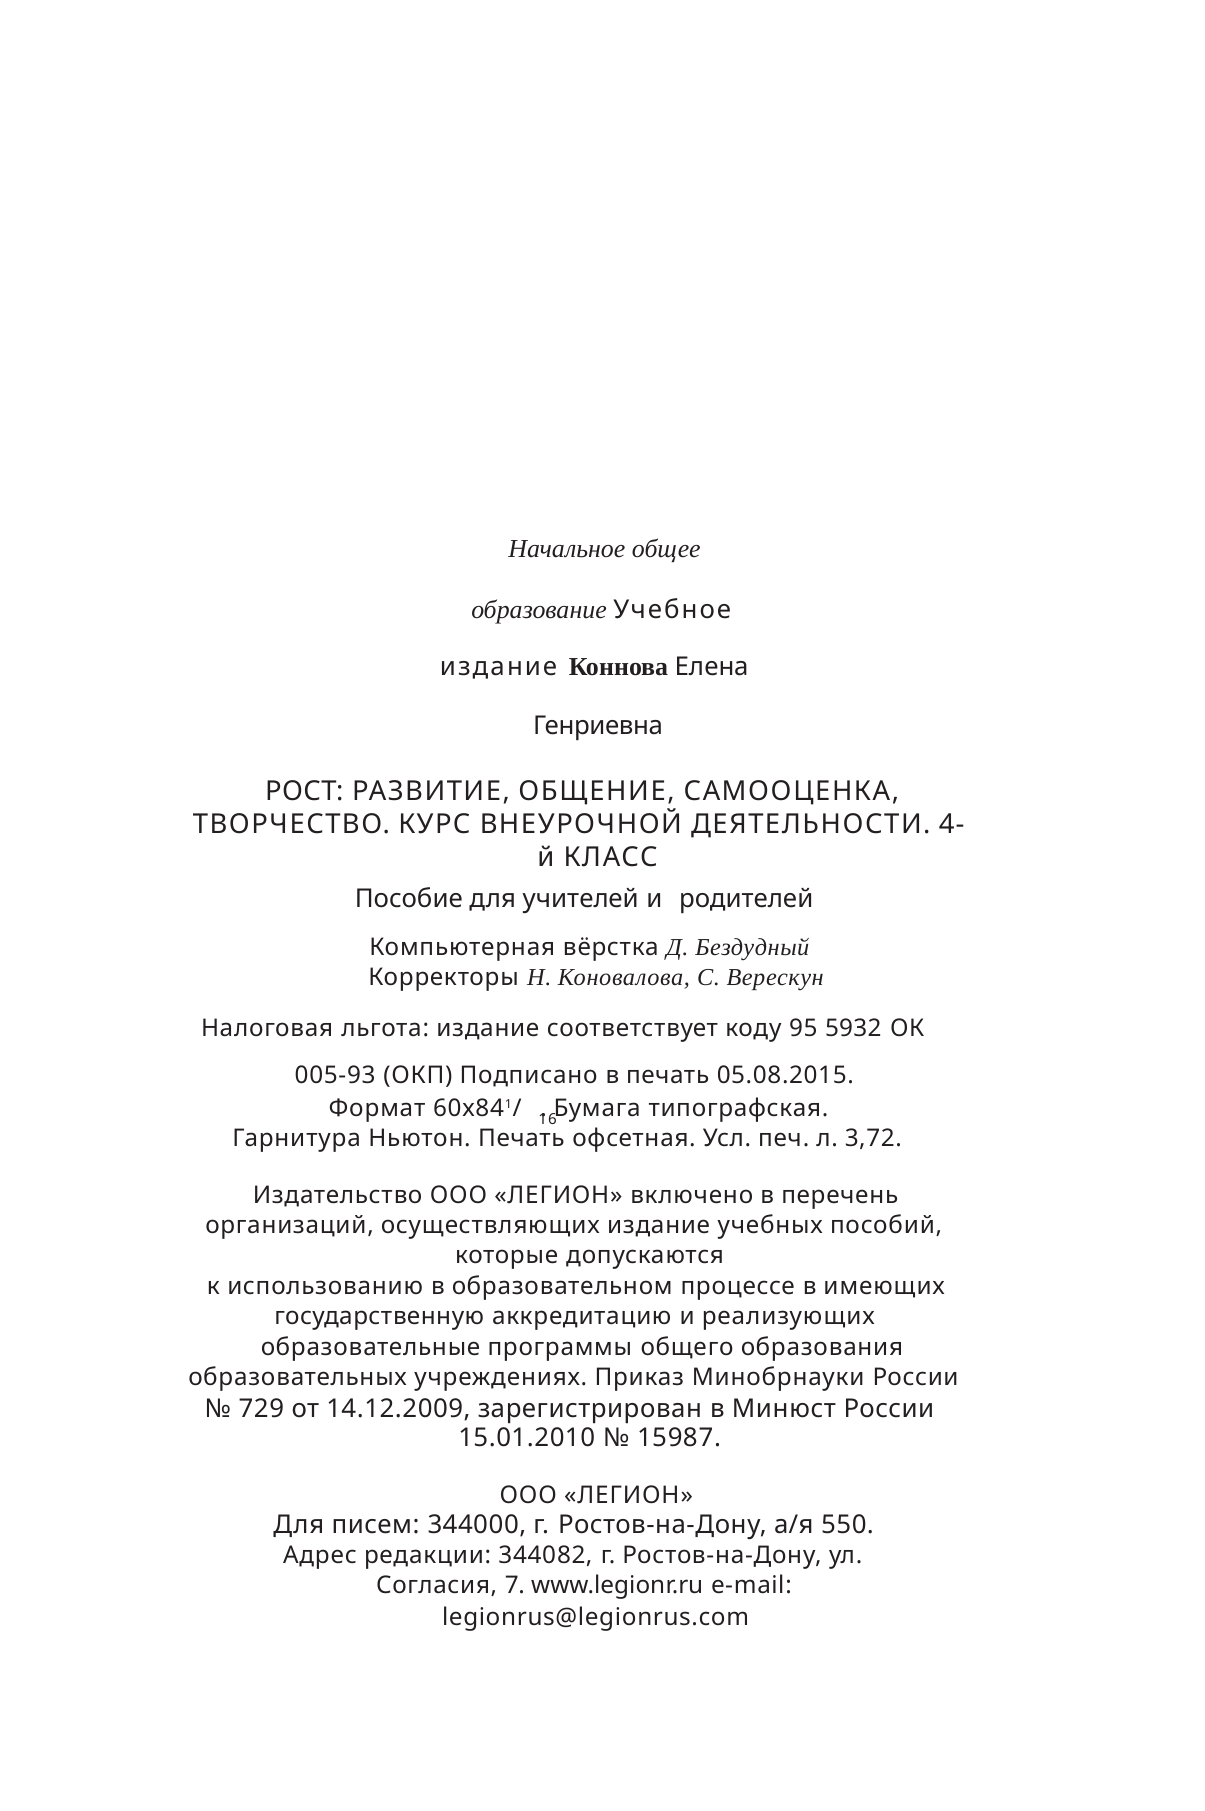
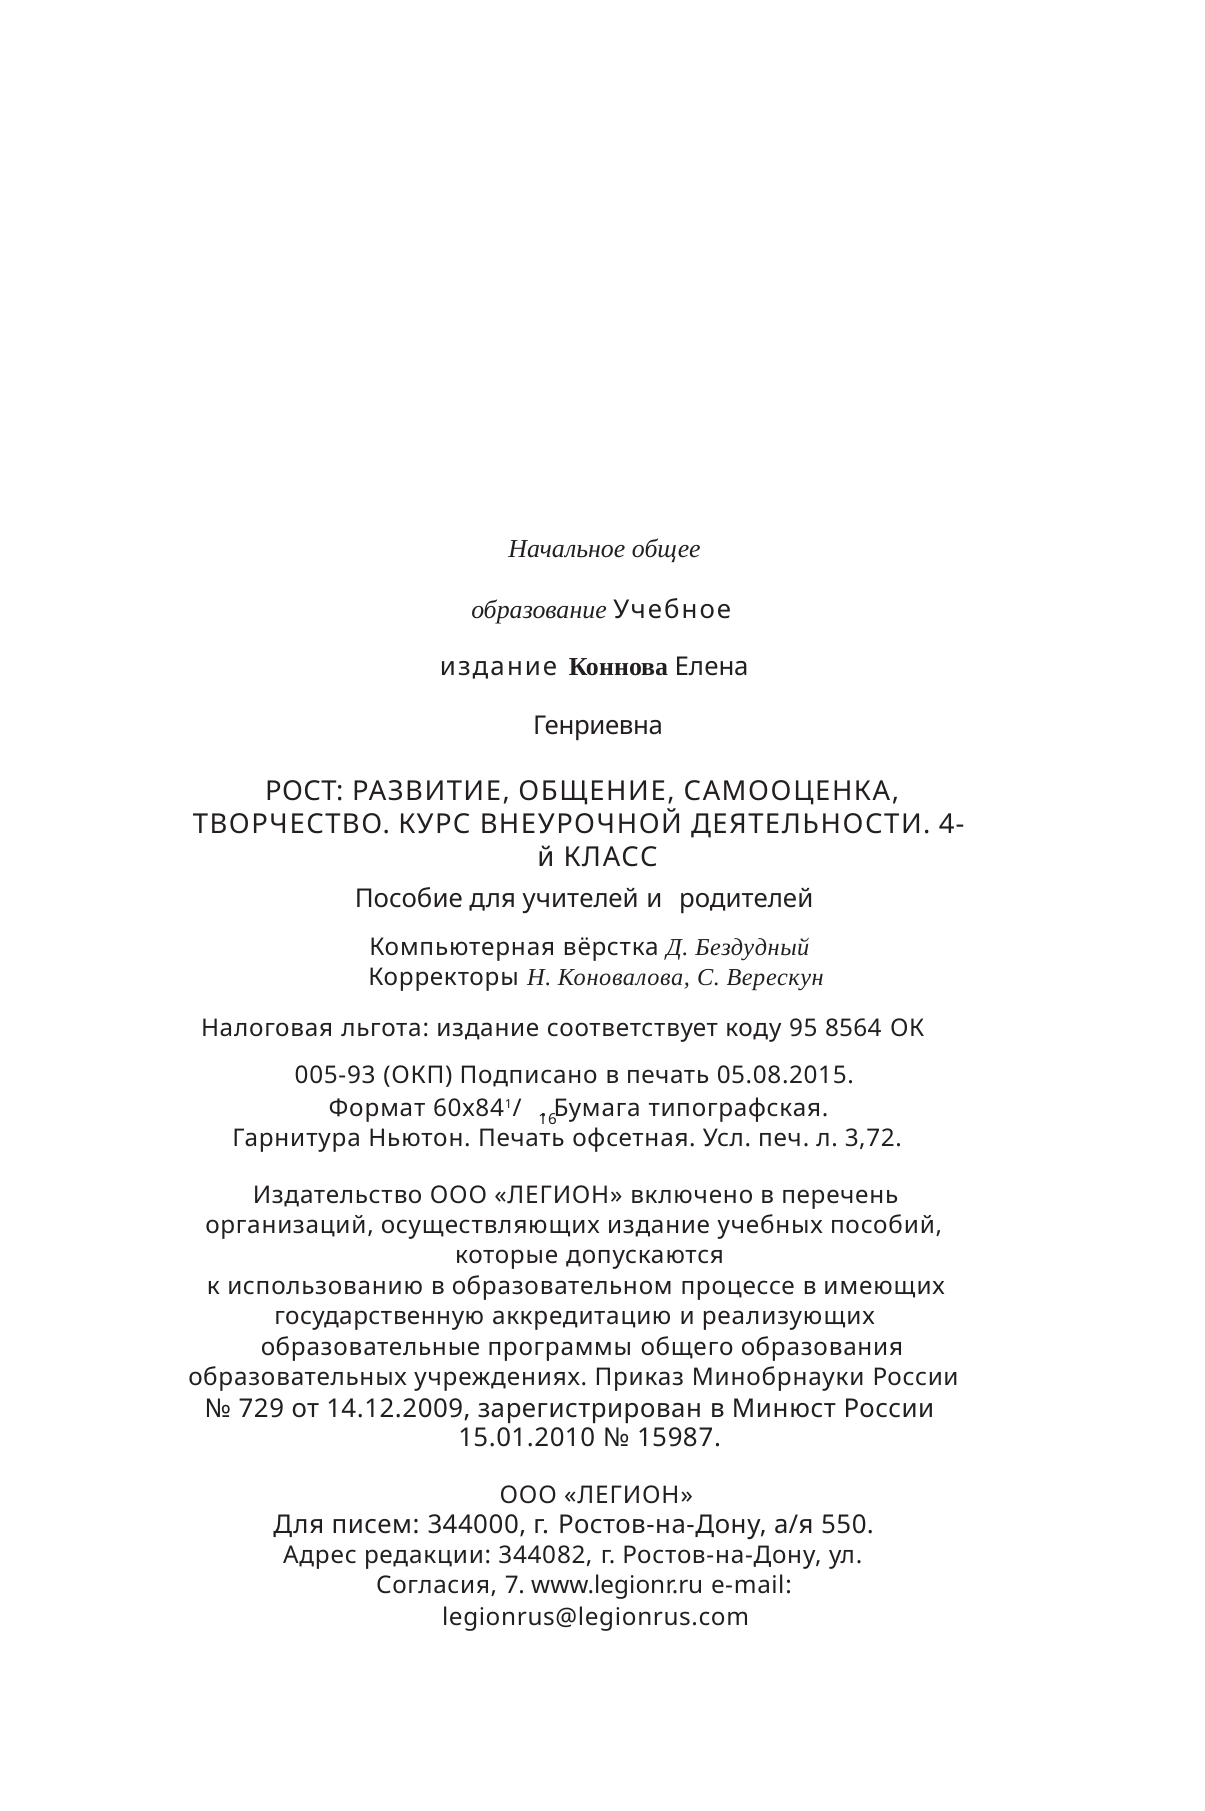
5932: 5932 -> 8564 (853, 1028)
